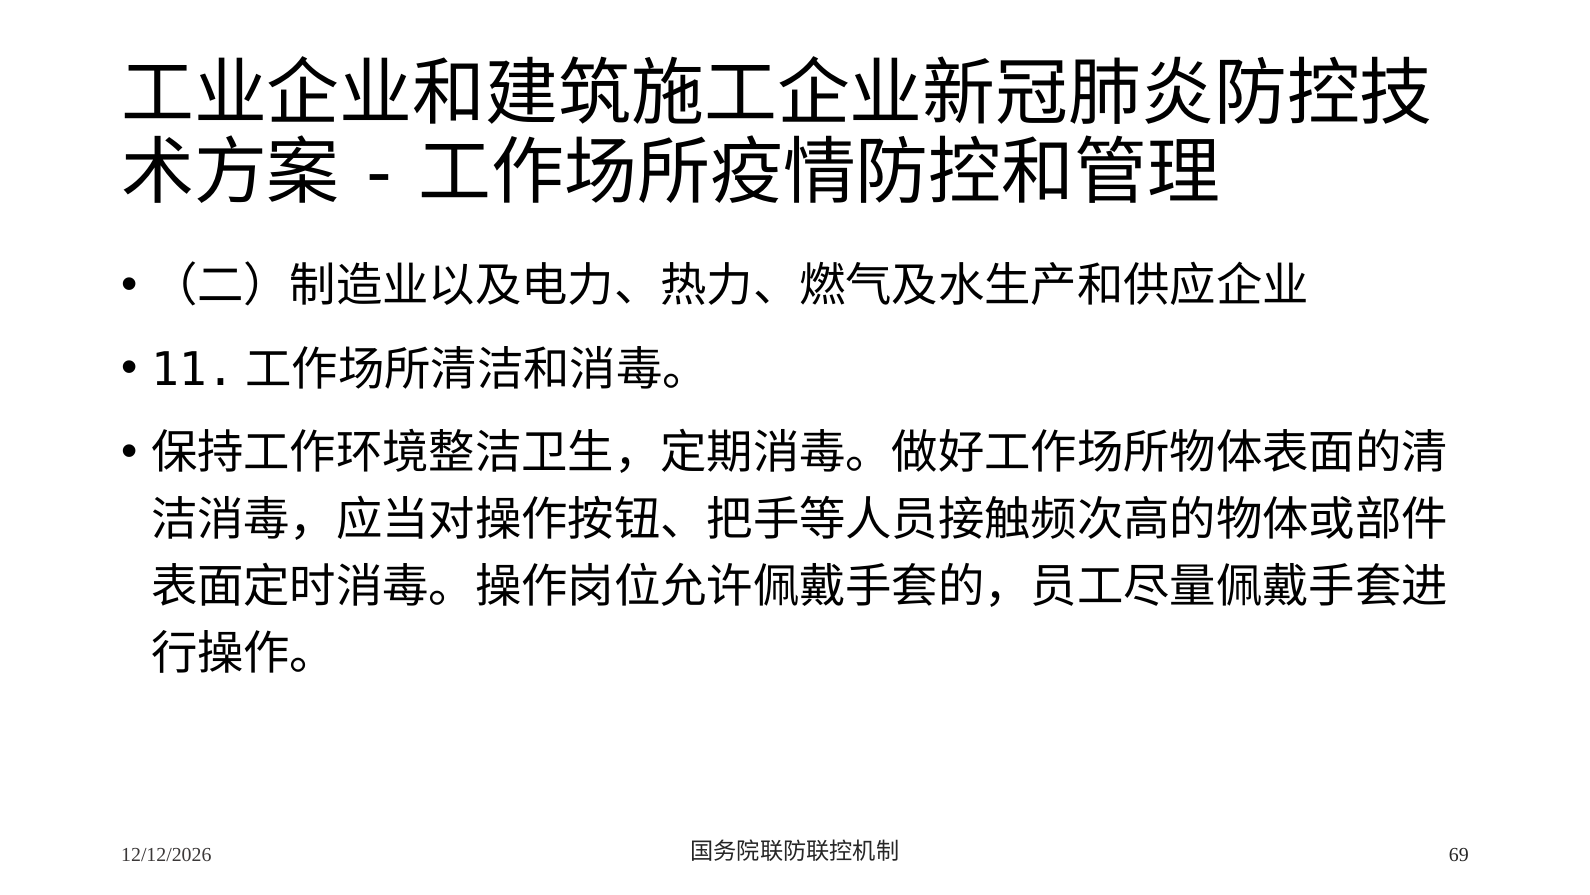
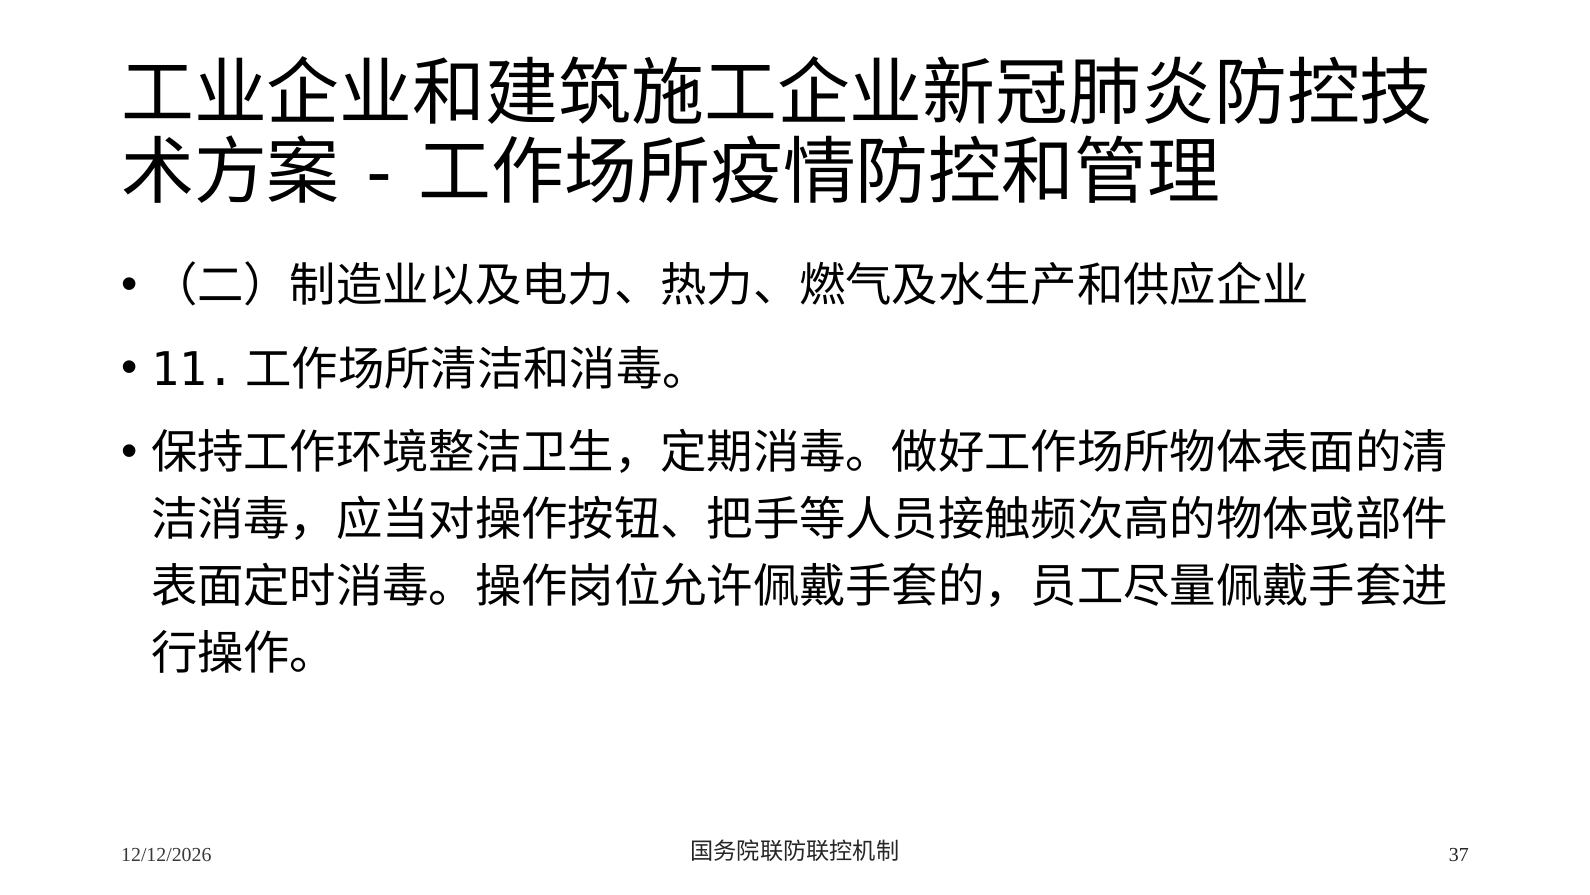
69: 69 -> 37 (1459, 854)
